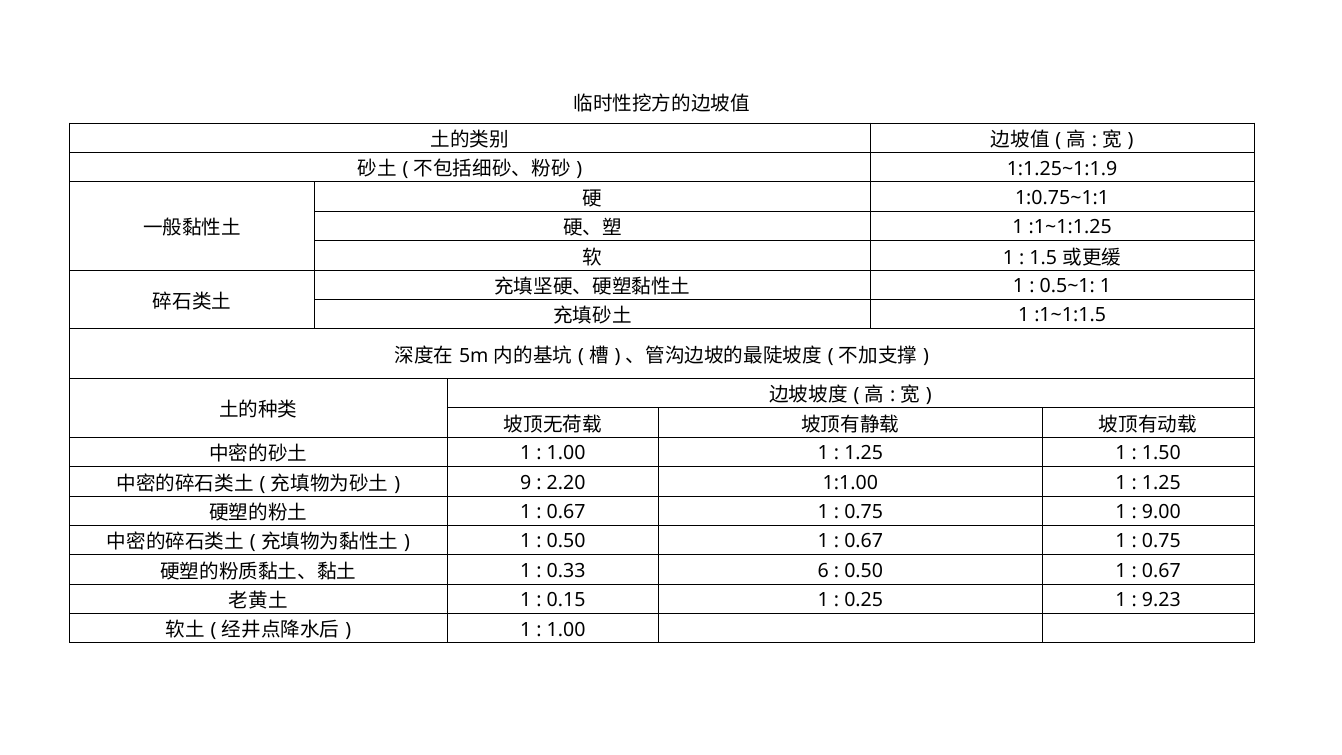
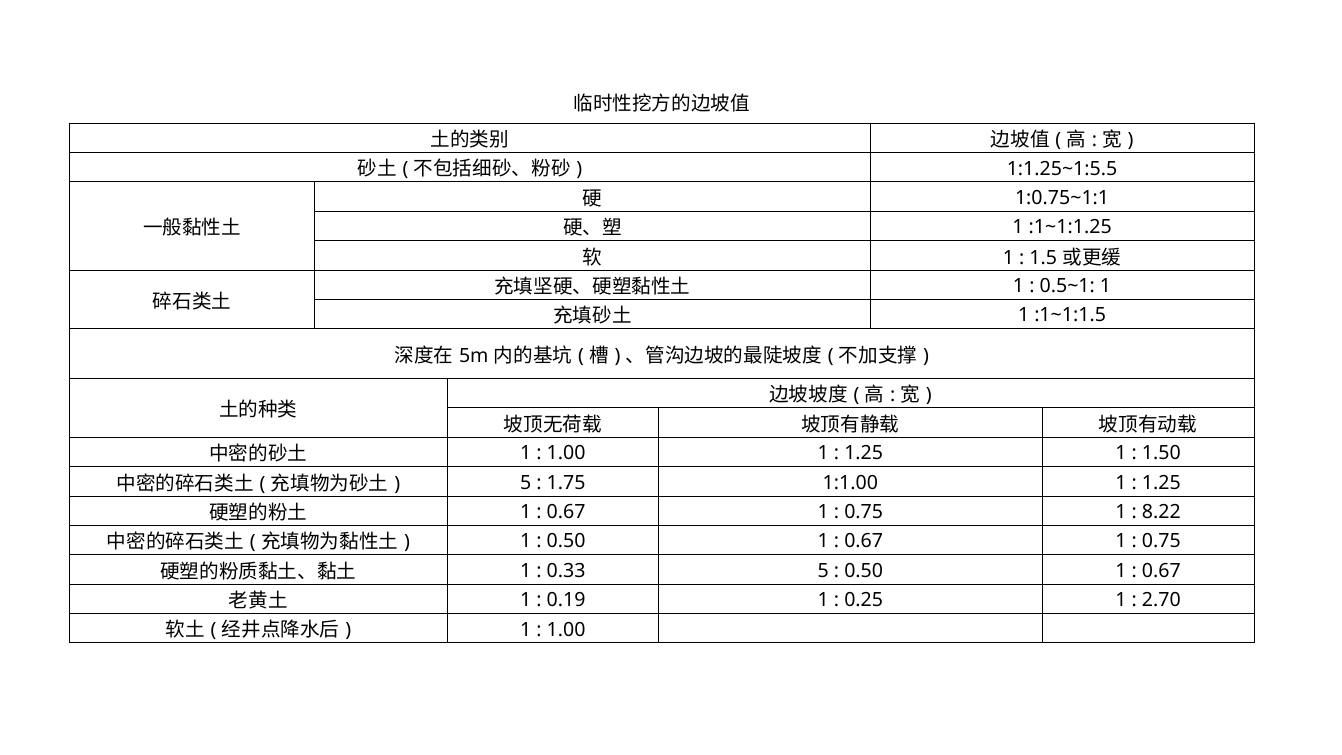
1:1.25~1:1.9: 1:1.25~1:1.9 -> 1:1.25~1:5.5 (1062, 169)
9: 9 -> 5 (526, 483)
2.20: 2.20 -> 1.75 (566, 483)
9.00: 9.00 -> 8.22 (1161, 512)
0.33 6: 6 -> 5 (823, 571)
0.15: 0.15 -> 0.19 (566, 600)
9.23: 9.23 -> 2.70 (1161, 600)
